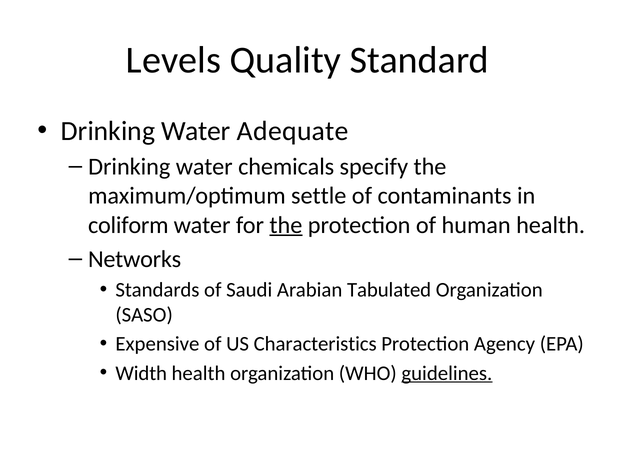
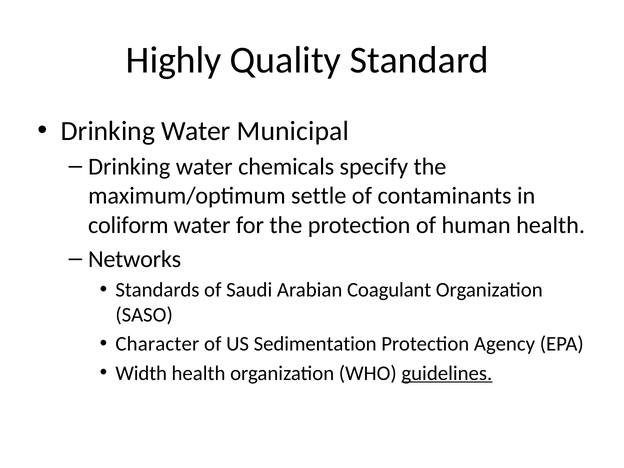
Levels: Levels -> Highly (174, 60)
Adequate: Adequate -> Municipal (293, 131)
the underline: present -> none (286, 225)
Tabulated: Tabulated -> Coagulant (389, 290)
Expensive: Expensive -> Character (157, 344)
Characteristics: Characteristics -> Sedimentation (315, 344)
